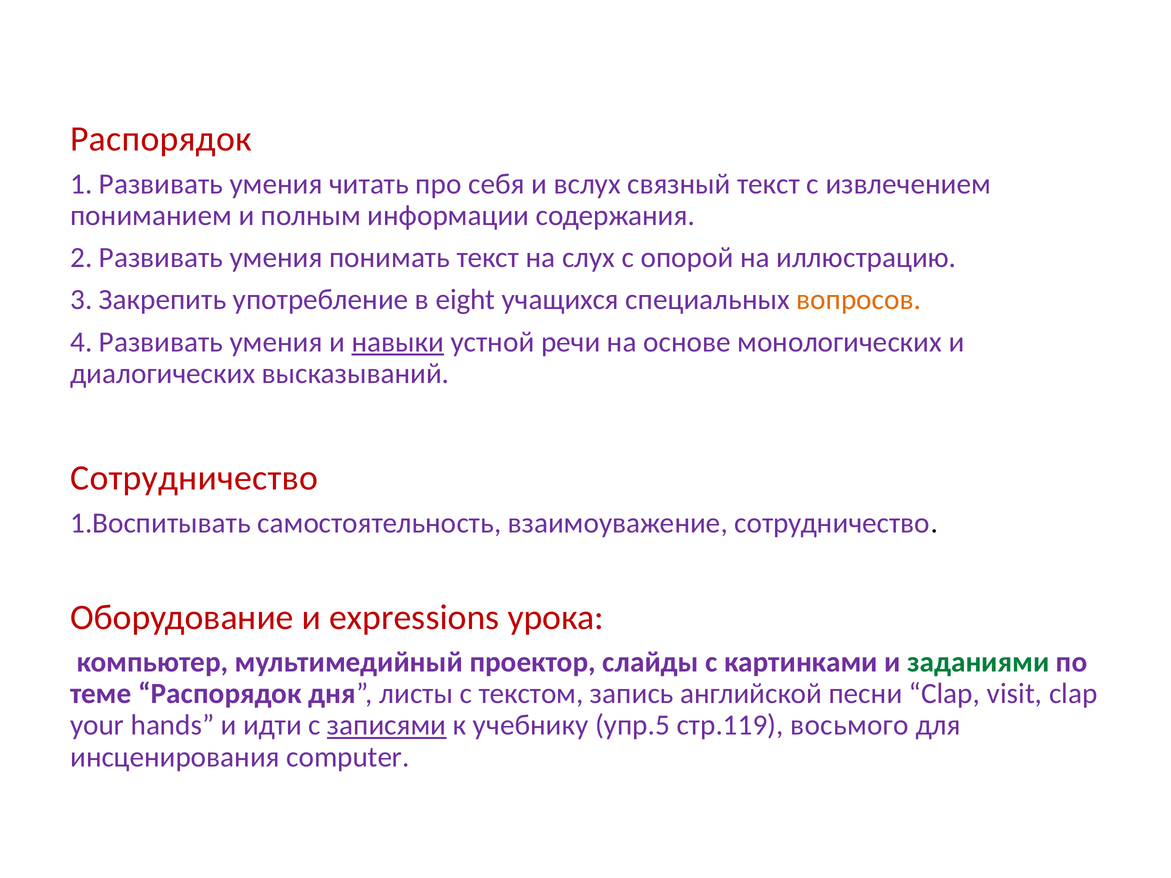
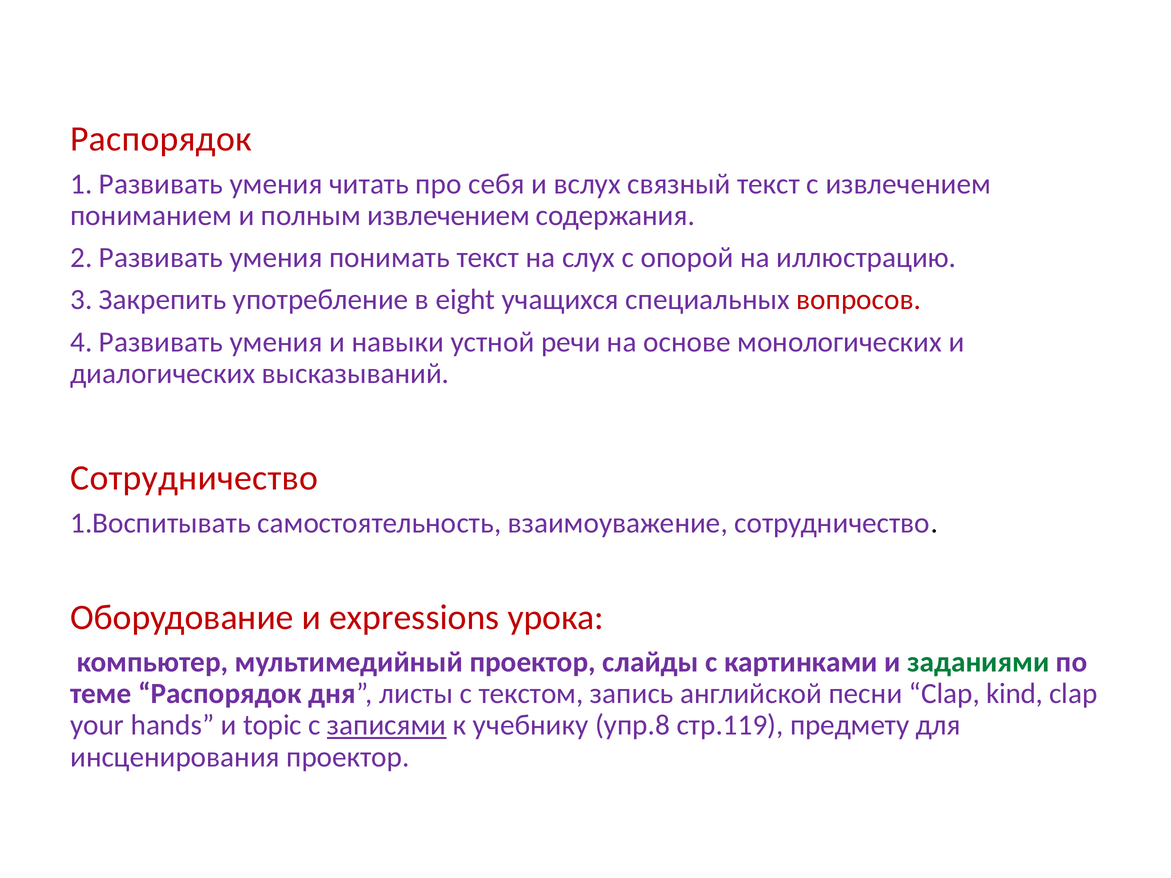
полным информации: информации -> извлечением (448, 216)
вопросов colour: orange -> red (859, 300)
навыки underline: present -> none (398, 342)
visit: visit -> kind (1015, 694)
идти: идти -> topic (273, 726)
упр.5: упр.5 -> упр.8 (632, 726)
восьмого: восьмого -> предмету (850, 726)
инсценирования computer: computer -> проектор (348, 757)
